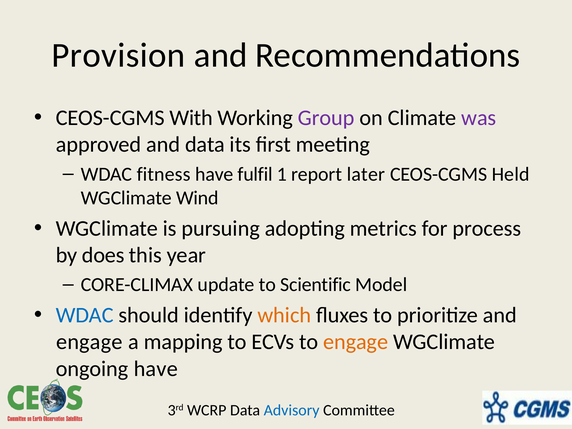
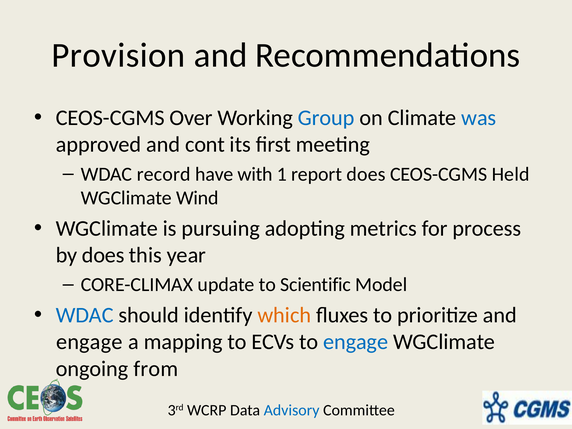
With: With -> Over (191, 118)
Group colour: purple -> blue (326, 118)
was colour: purple -> blue (479, 118)
and data: data -> cont (205, 145)
fitness: fitness -> record (164, 174)
fulfil: fulfil -> with (255, 174)
report later: later -> does (366, 174)
engage colour: orange -> blue (356, 342)
ongoing have: have -> from (156, 369)
